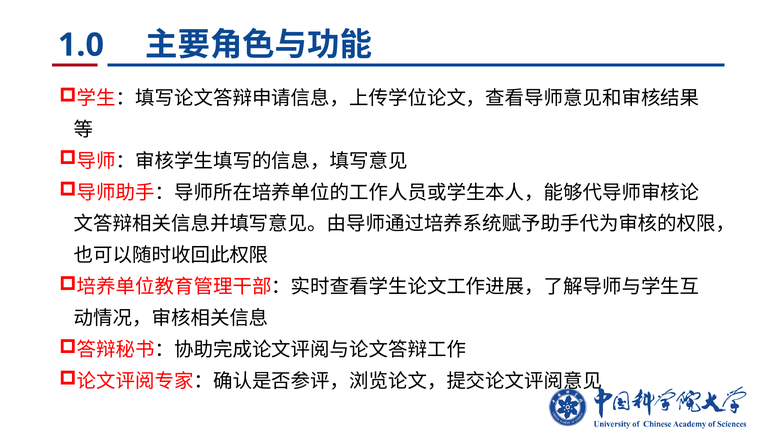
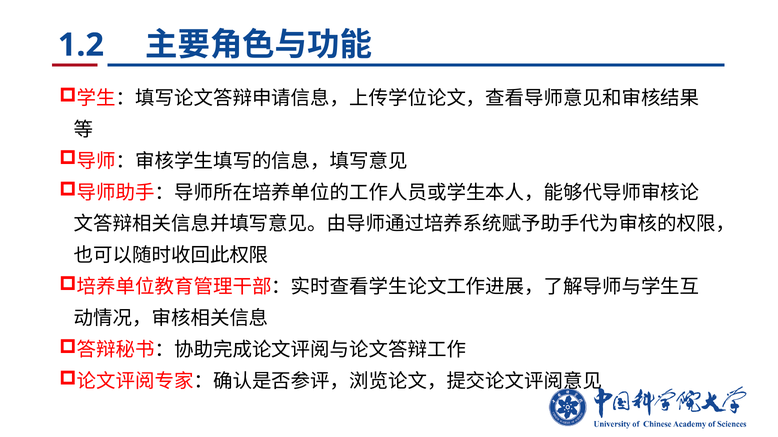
1.0: 1.0 -> 1.2 (81, 45)
